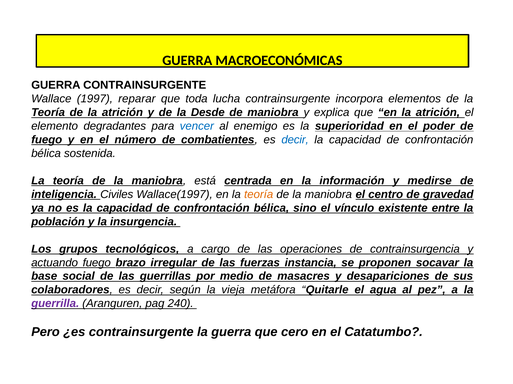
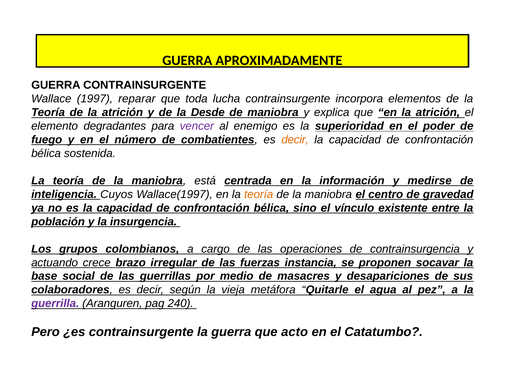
MACROECONÓMICAS: MACROECONÓMICAS -> APROXIMADAMENTE (279, 61)
vencer colour: blue -> purple (197, 126)
decir colour: blue -> orange (295, 140)
Civiles: Civiles -> Cuyos (117, 195)
tecnológicos: tecnológicos -> colombianos (142, 249)
actuando fuego: fuego -> crece (97, 263)
cero: cero -> acto (295, 332)
